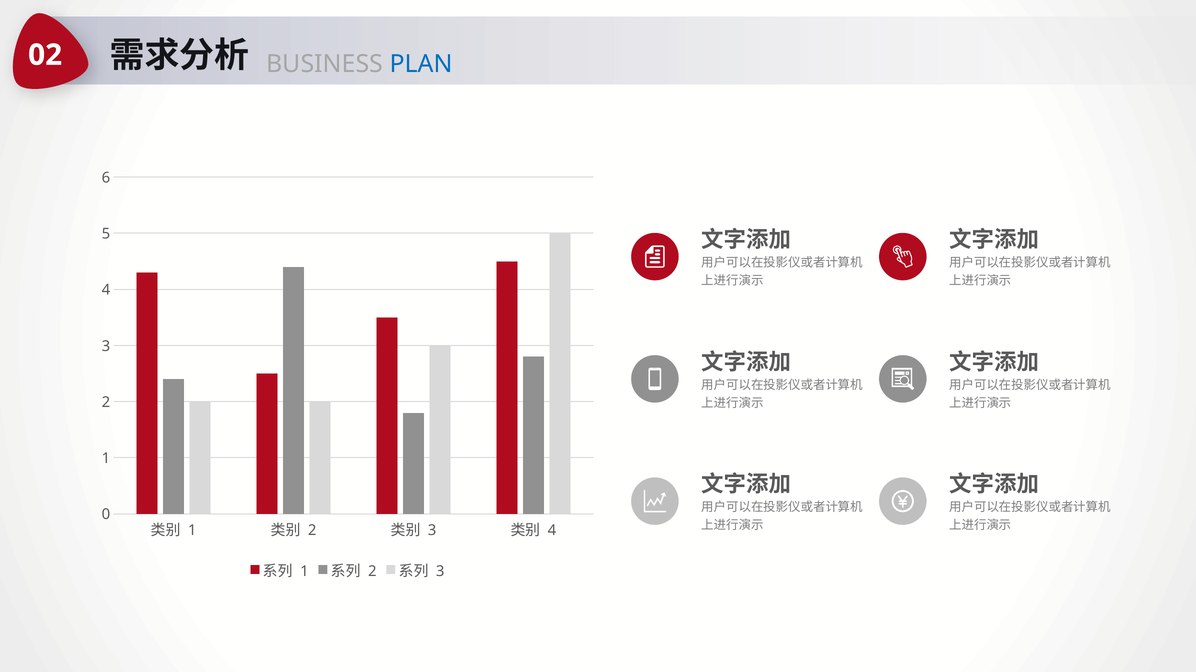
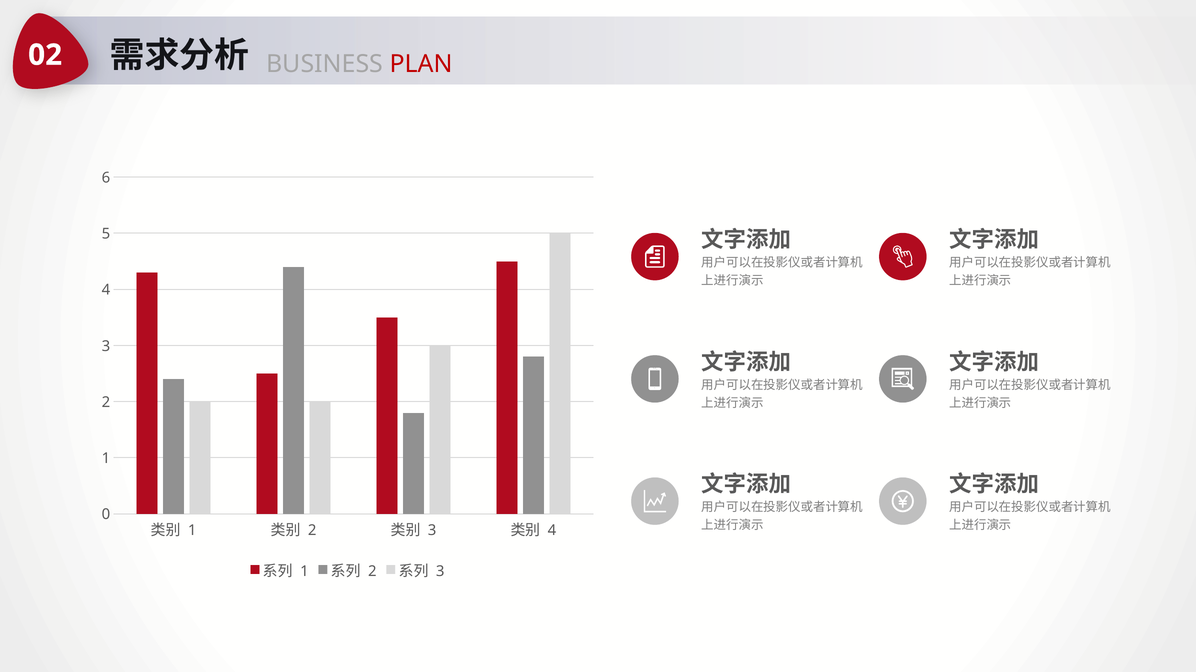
PLAN colour: blue -> red (421, 64)
